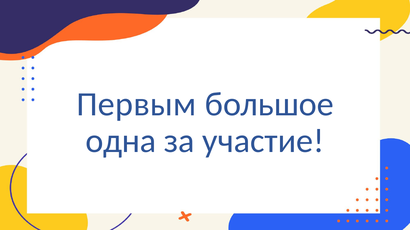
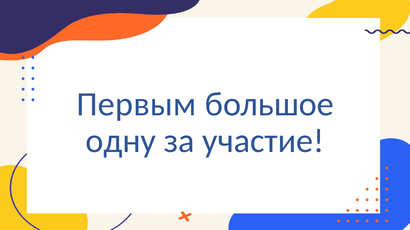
одна: одна -> одну (121, 141)
